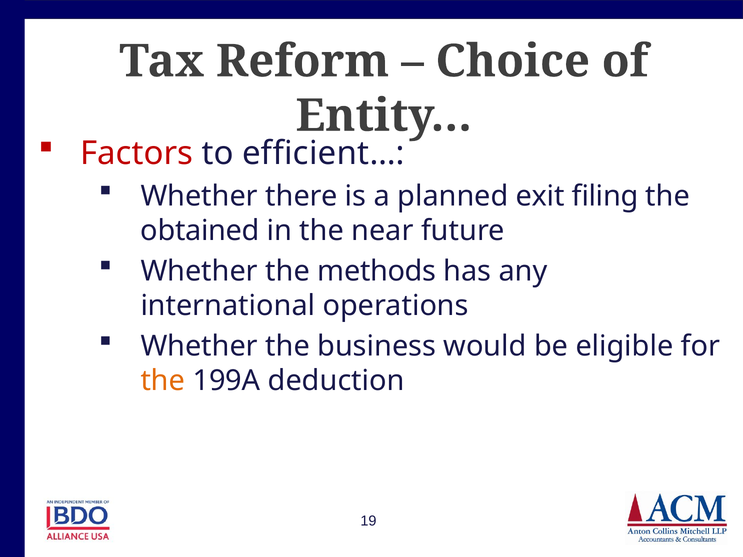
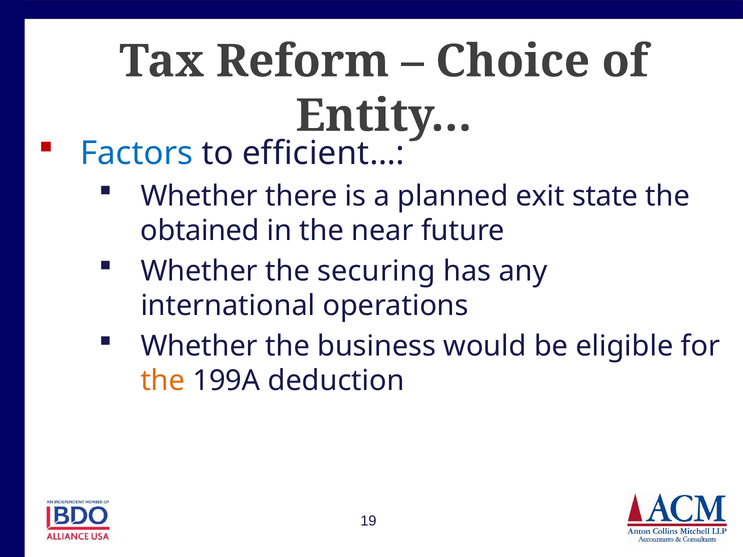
Factors colour: red -> blue (137, 153)
filing: filing -> state (605, 196)
methods: methods -> securing (377, 271)
